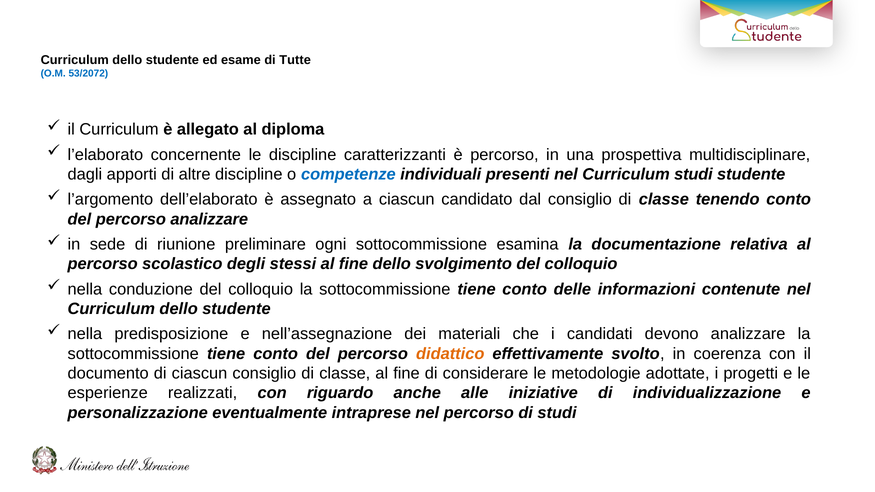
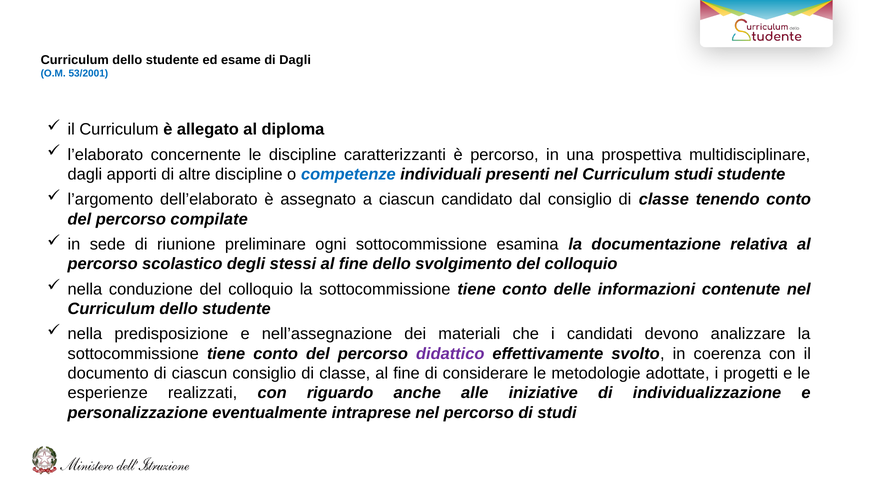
di Tutte: Tutte -> Dagli (295, 60)
53/2072: 53/2072 -> 53/2001 (88, 74)
percorso analizzare: analizzare -> compilate (209, 219)
didattico colour: orange -> purple (450, 354)
